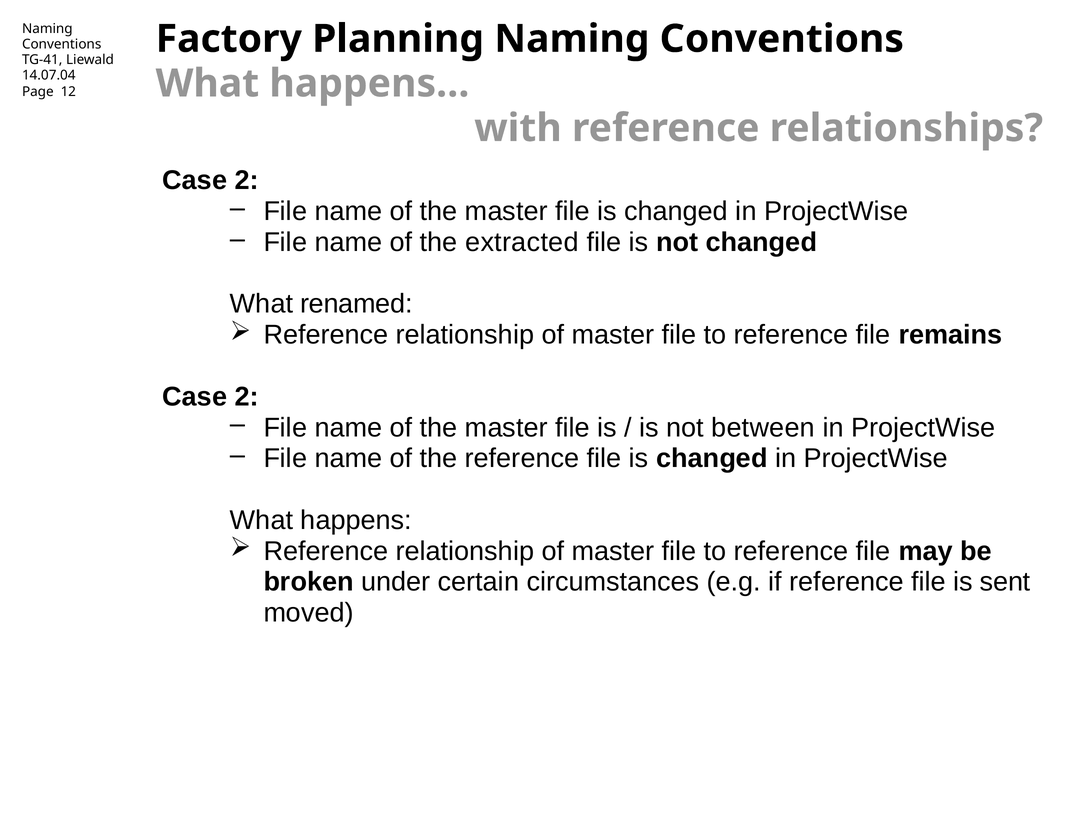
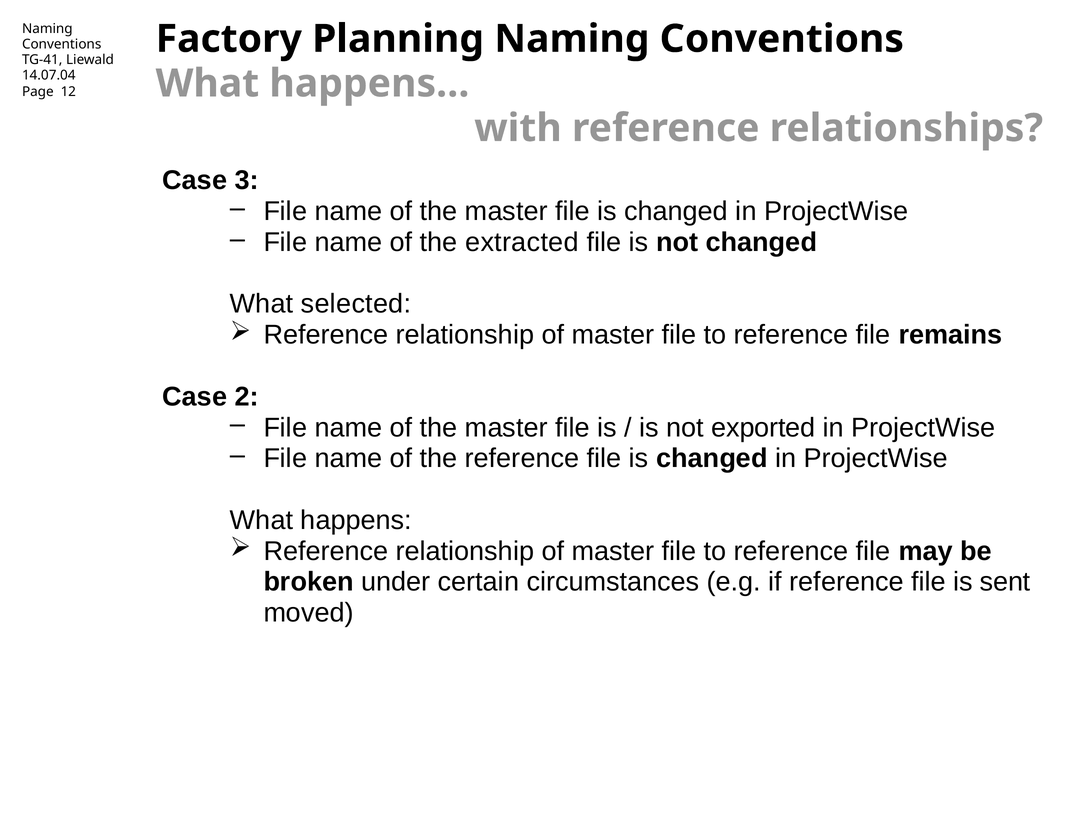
2: 2 -> 3 (247, 180)
renamed: renamed -> selected (356, 304)
between: between -> exported (763, 427)
